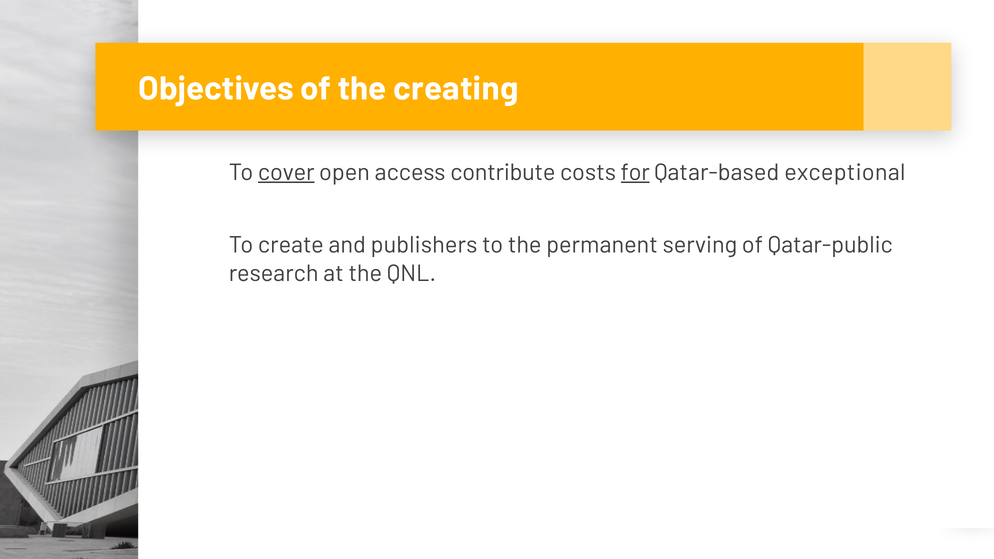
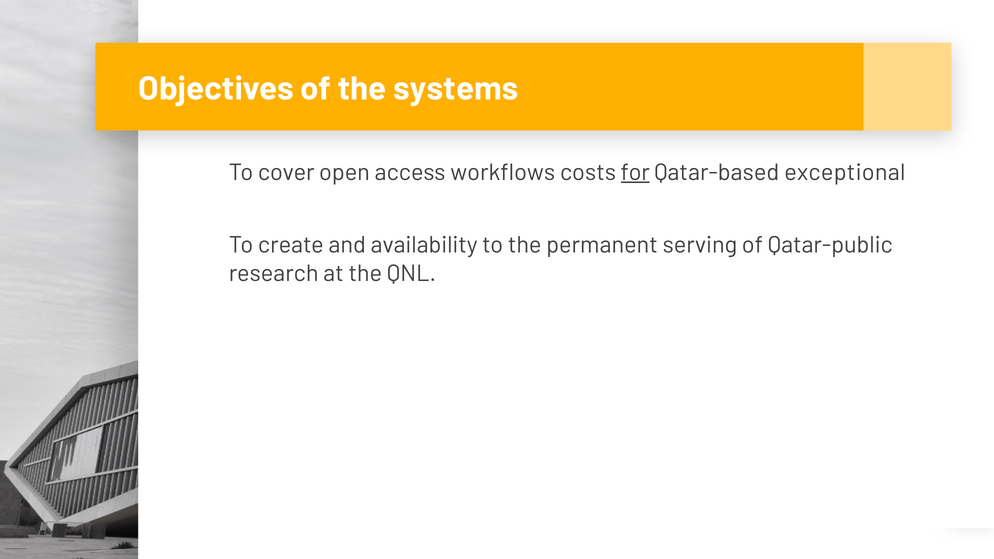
creating: creating -> systems (456, 89)
cover underline: present -> none (286, 172)
contribute: contribute -> workflows (503, 172)
publishers: publishers -> availability (424, 245)
